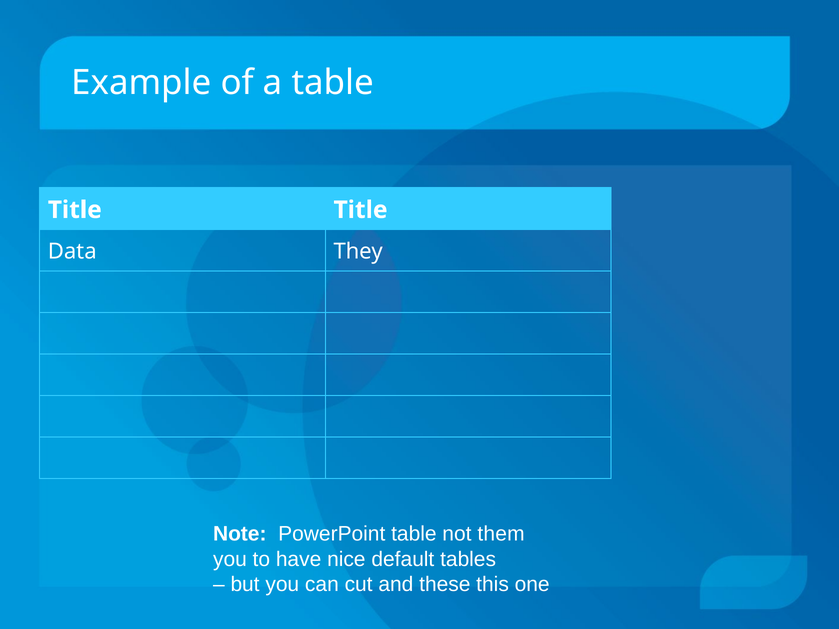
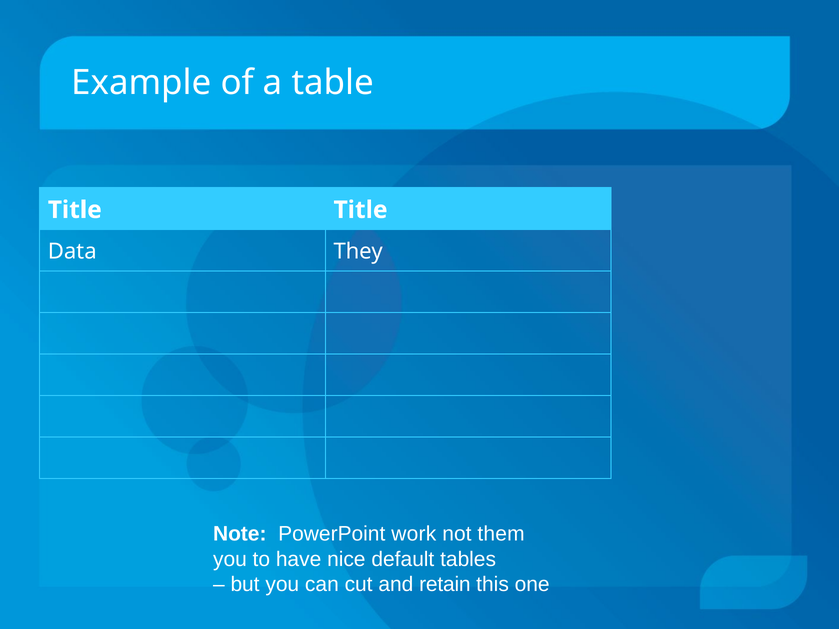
PowerPoint table: table -> work (414, 534)
these: these -> retain (445, 585)
